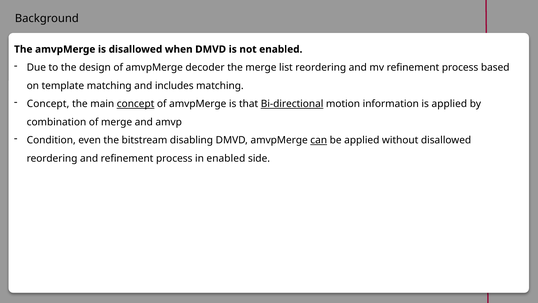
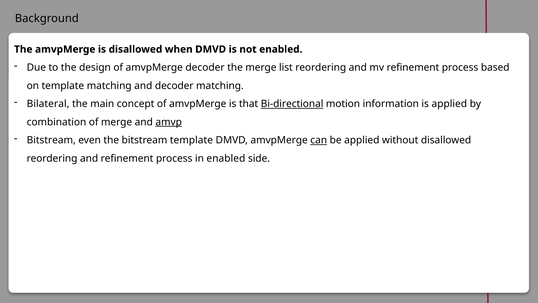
and includes: includes -> decoder (174, 86)
Concept: Concept -> Bilateral (48, 104)
concept underline: present -> none (136, 104)
amvp underline: none -> present (169, 122)
Condition: Condition -> Bitstream (51, 140)
bitstream disabling: disabling -> template (191, 140)
